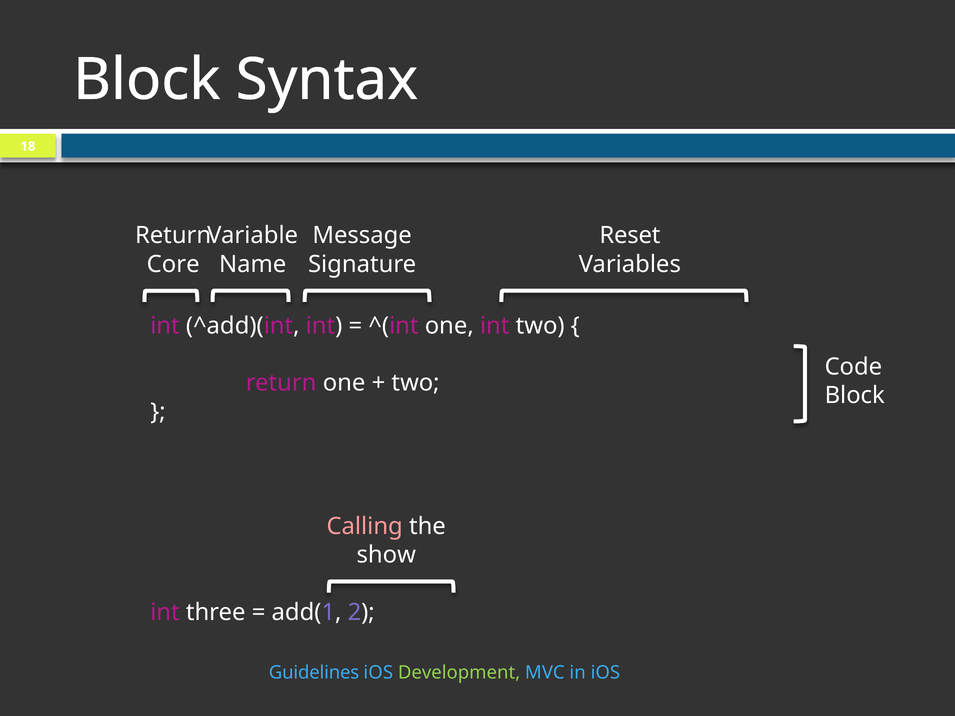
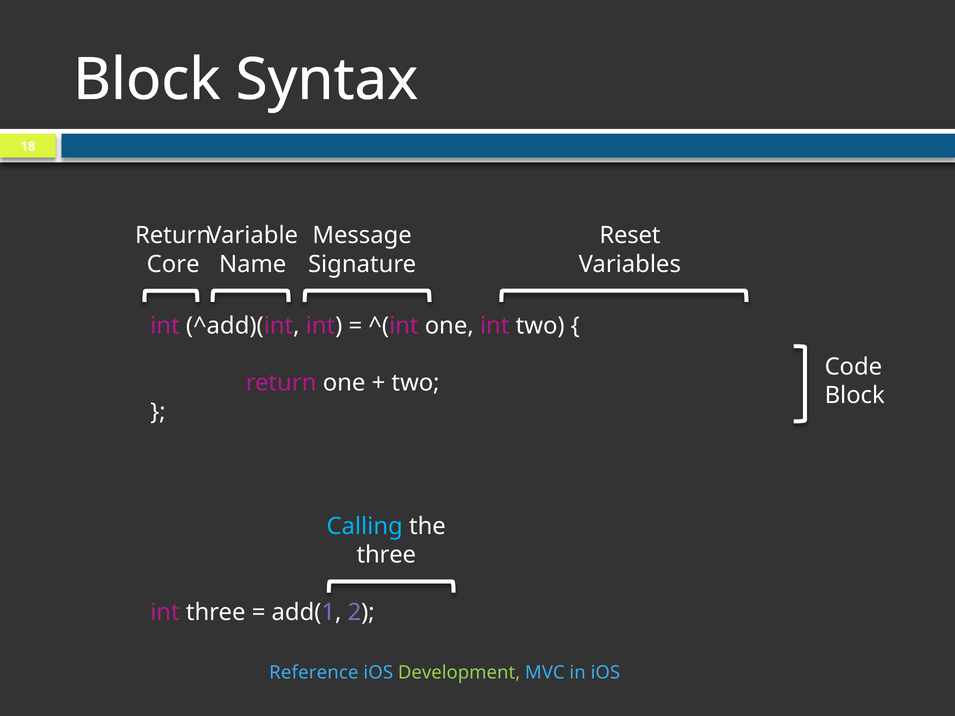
Calling colour: pink -> light blue (365, 526)
show: show -> three (386, 555)
Guidelines: Guidelines -> Reference (314, 673)
